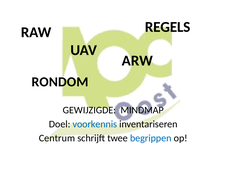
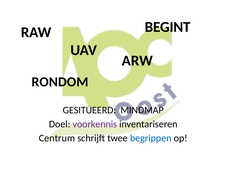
REGELS: REGELS -> BEGINT (168, 27)
GEWIJZIGDE: GEWIJZIGDE -> GESITUEERD (89, 110)
voorkennis colour: blue -> purple (95, 124)
